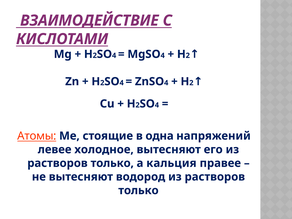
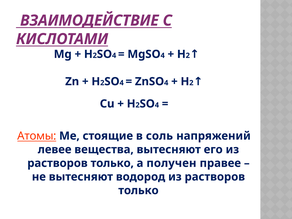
одна: одна -> соль (159, 136)
холодное: холодное -> вещества (104, 150)
кальция: кальция -> получен (171, 163)
